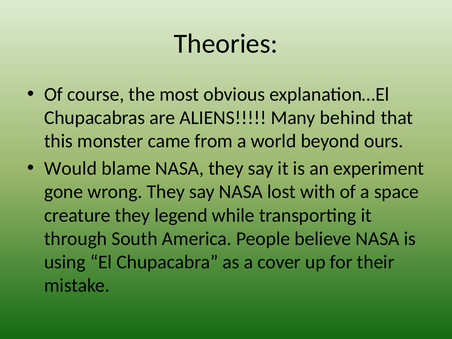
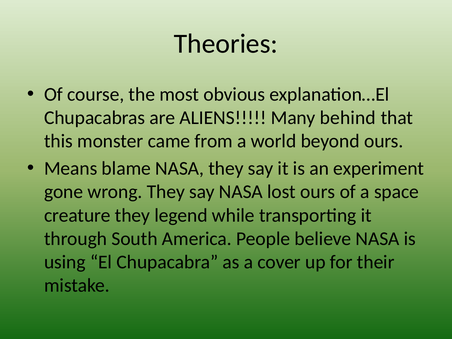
Would: Would -> Means (71, 169)
lost with: with -> ours (318, 192)
